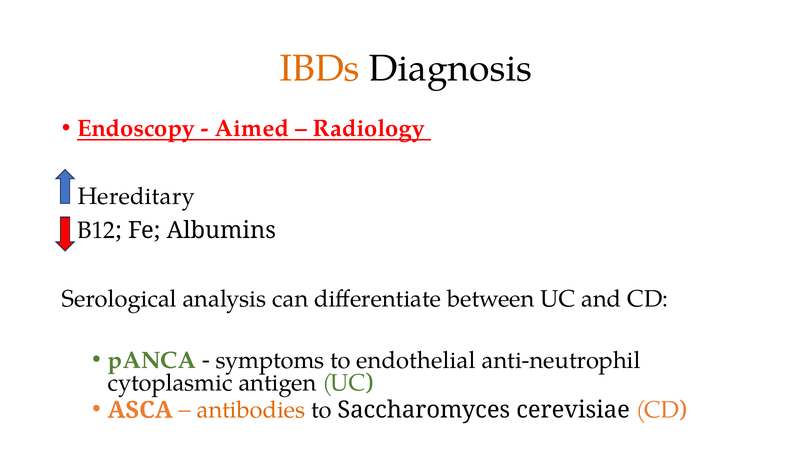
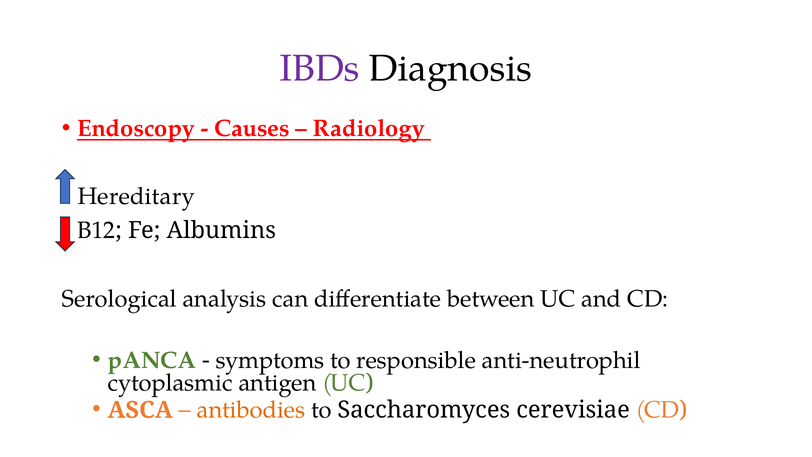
IBDs colour: orange -> purple (320, 68)
Aimed: Aimed -> Causes (252, 128)
endothelial: endothelial -> responsible (416, 360)
